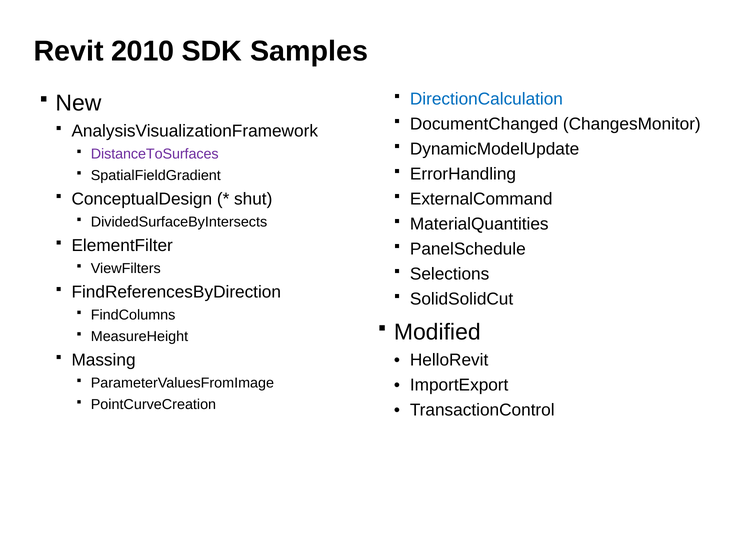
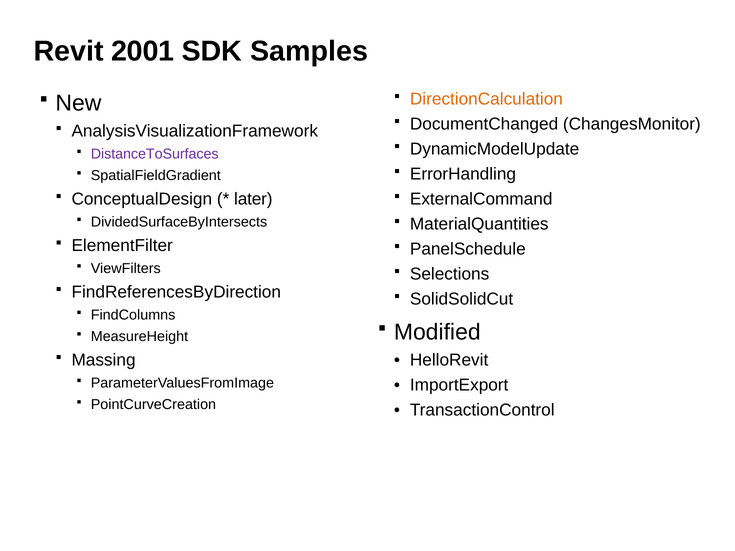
2010: 2010 -> 2001 (143, 51)
DirectionCalculation colour: blue -> orange (486, 99)
shut: shut -> later (253, 199)
